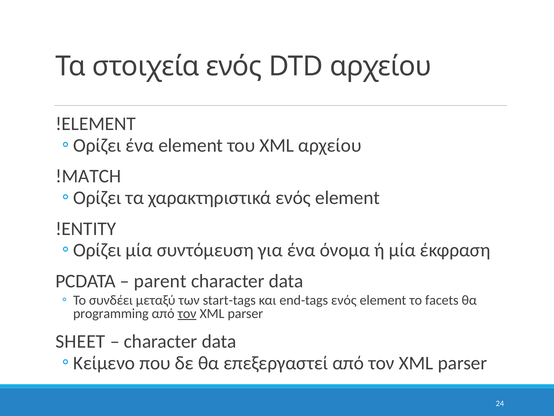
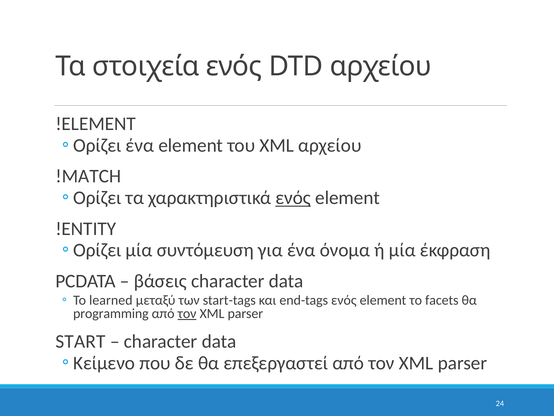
ενός underline: none -> present (293, 198)
parent: parent -> βάσεις (160, 281)
συνδέει: συνδέει -> learned (111, 300)
SHEET: SHEET -> START (80, 341)
